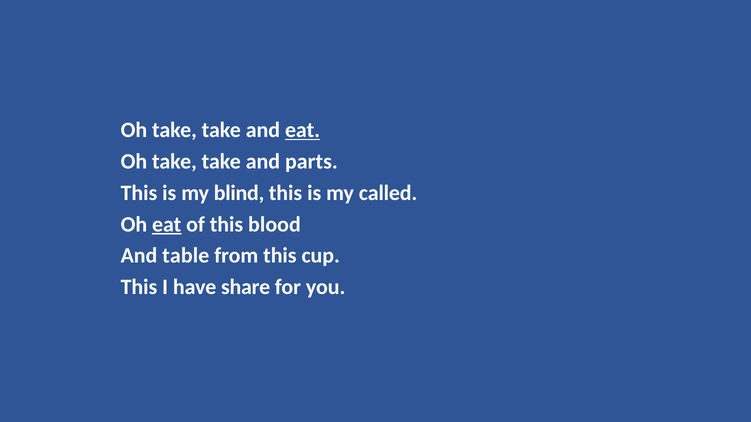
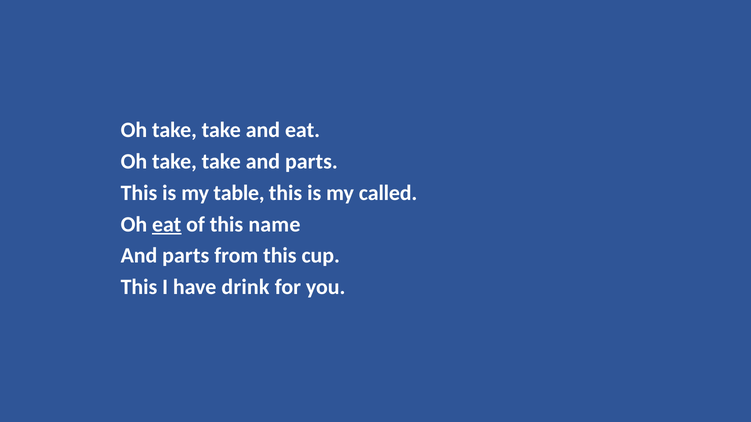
eat underline: present -> none (303, 130)
blind: blind -> table (239, 193)
blood: blood -> name (274, 225)
table: table -> parts (186, 256)
share: share -> drink (245, 287)
